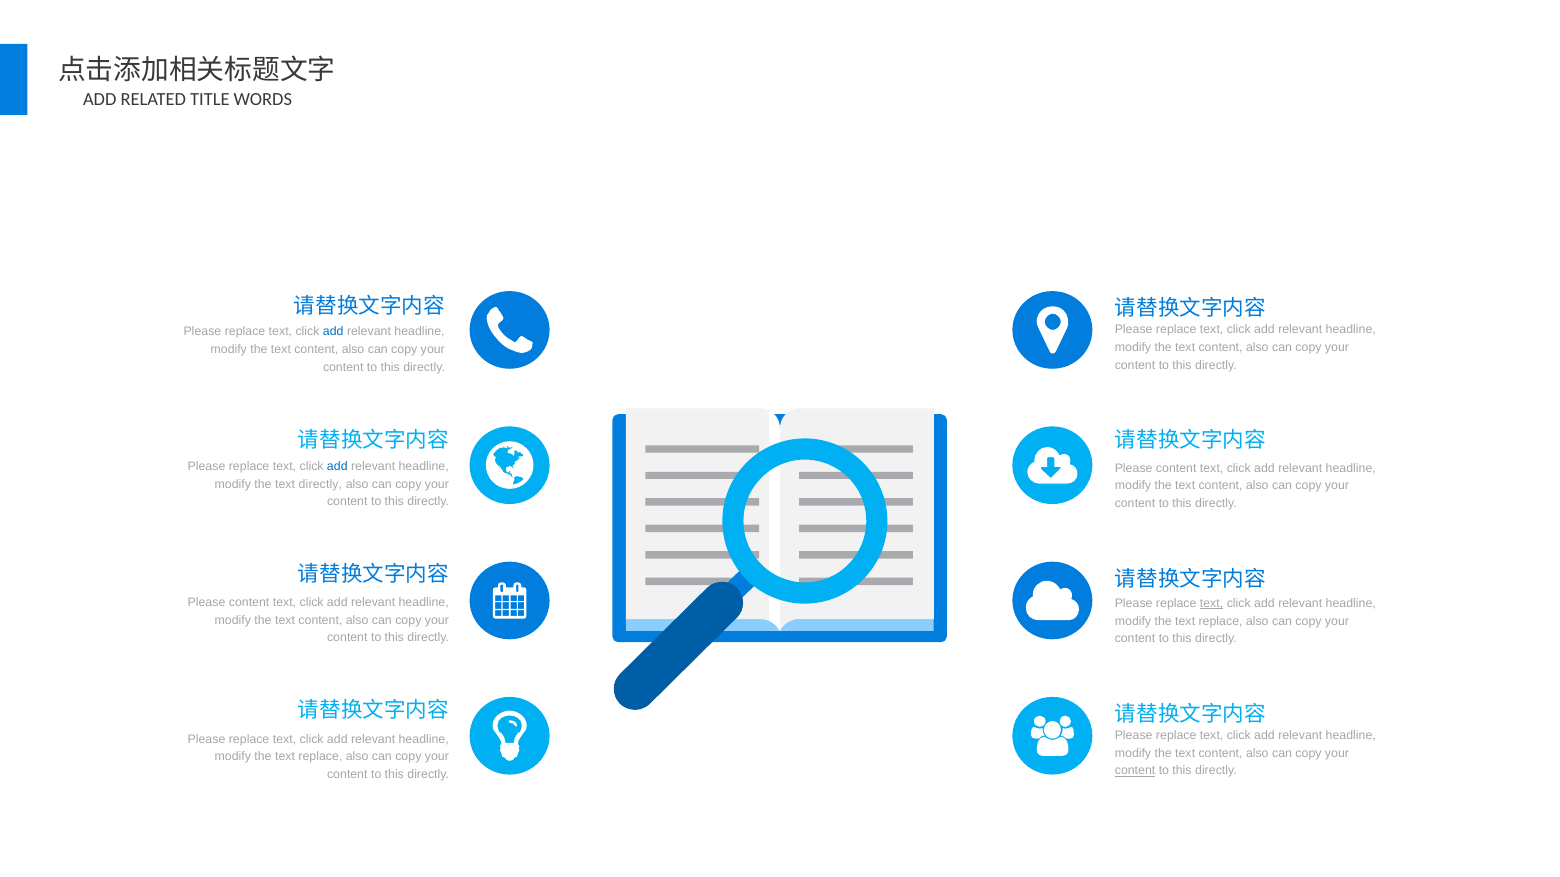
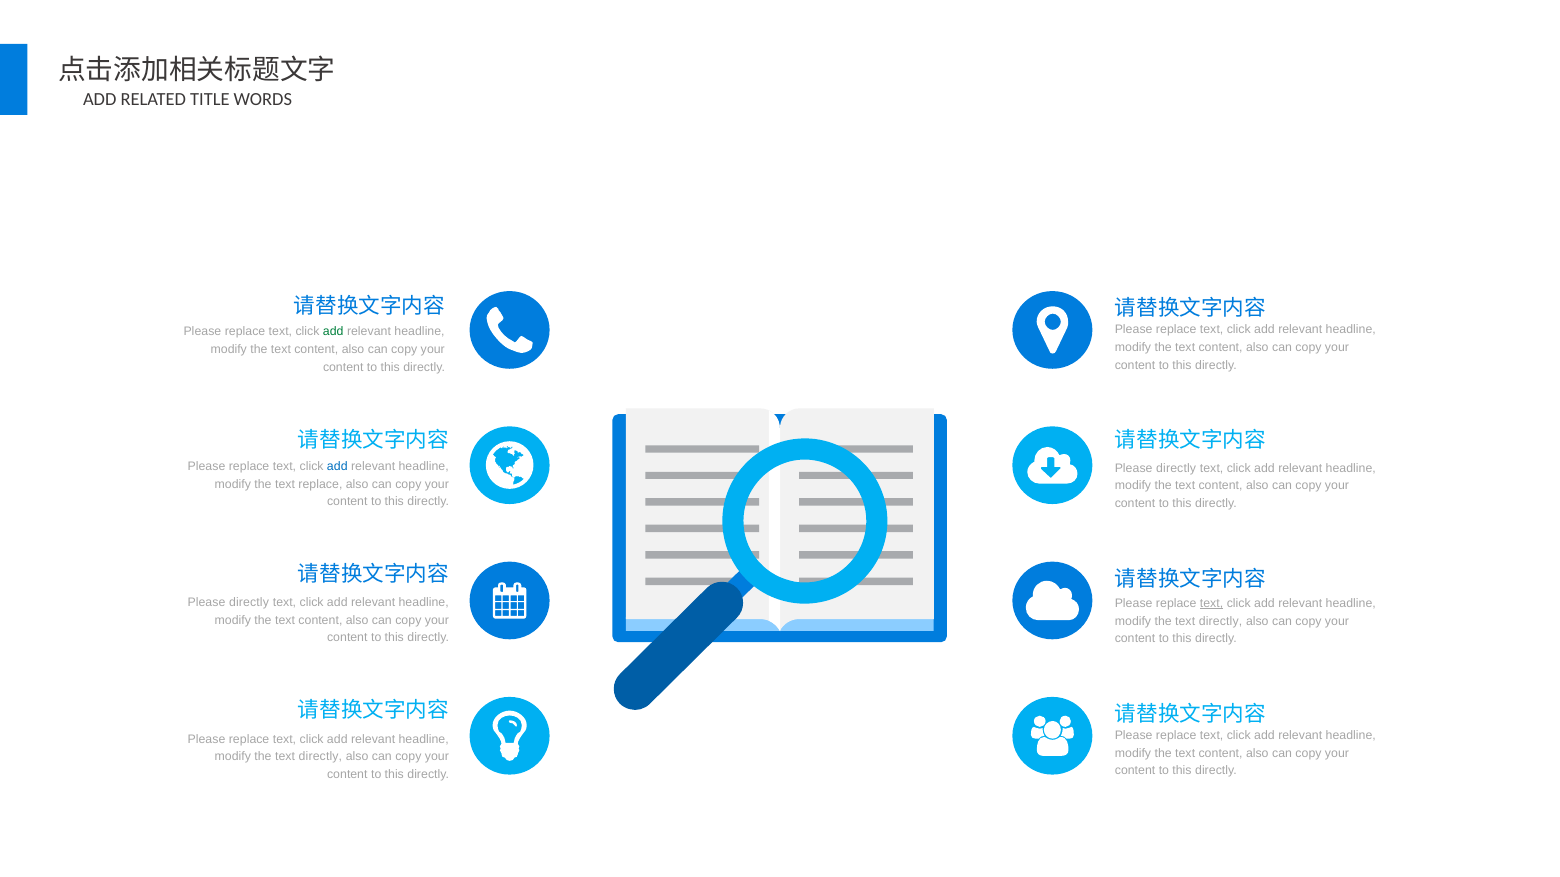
add colour: blue -> green (333, 332)
content: content -> directly (1176, 468)
text directly: directly -> replace (320, 484)
content: content -> directly (249, 603)
replace: replace -> directly (1221, 621)
replace: replace -> directly (320, 757)
content underline: present -> none (1135, 771)
